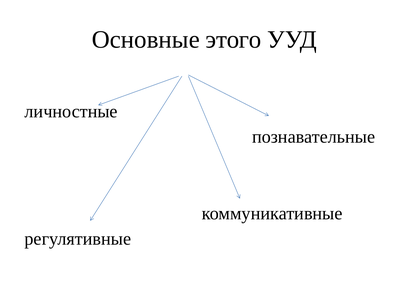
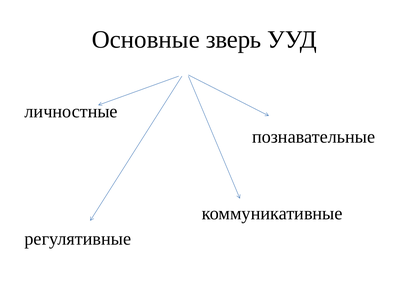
этого: этого -> зверь (234, 40)
